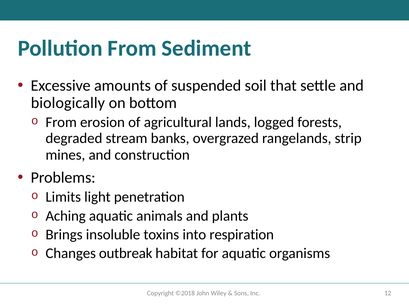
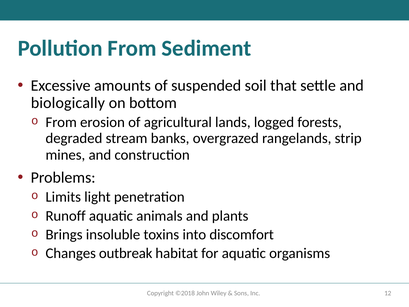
Aching: Aching -> Runoff (66, 216)
respiration: respiration -> discomfort (242, 234)
